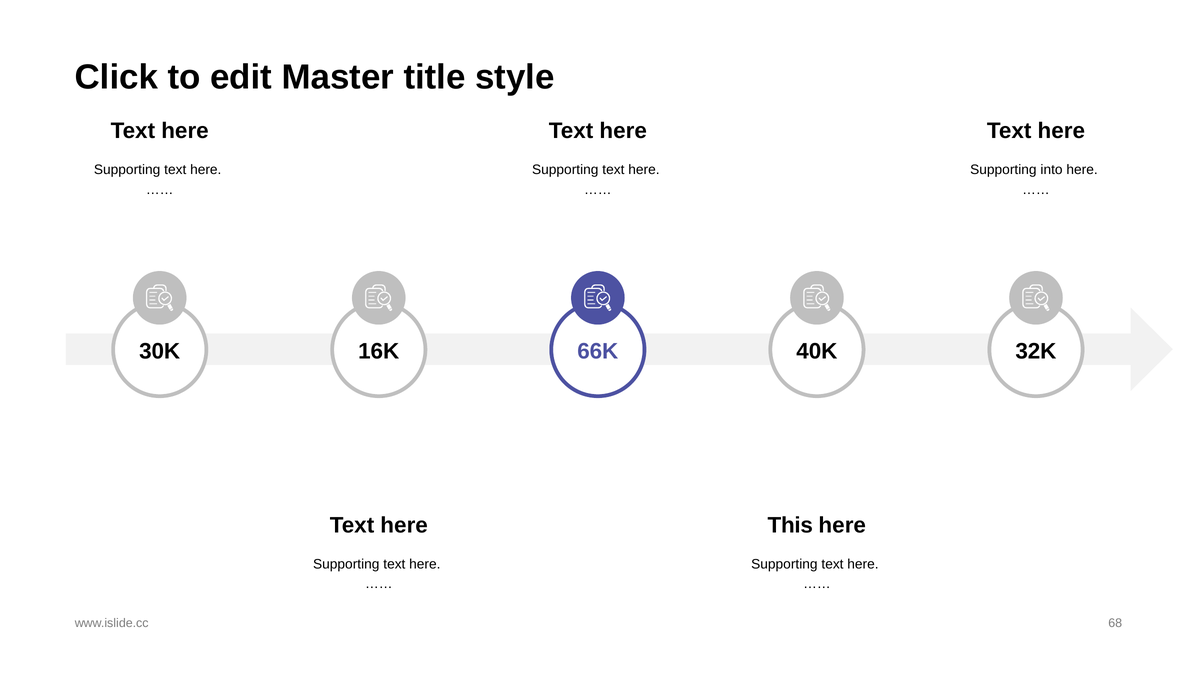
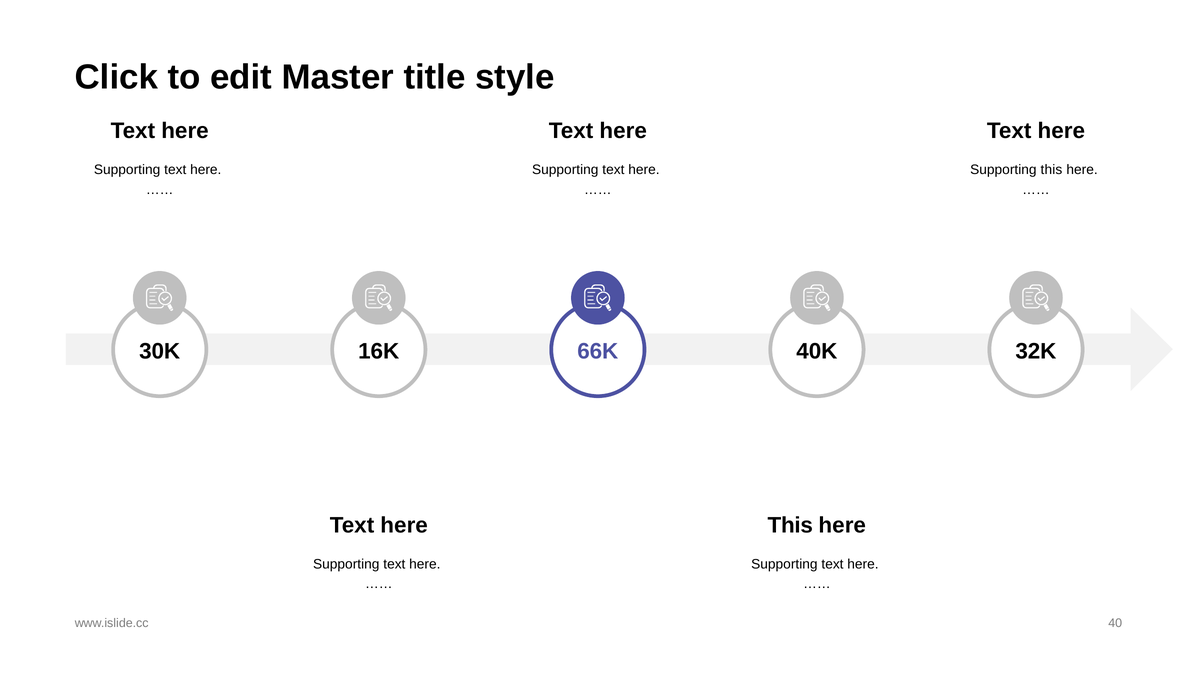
Supporting into: into -> this (1051, 170)
68: 68 -> 40 (1115, 624)
